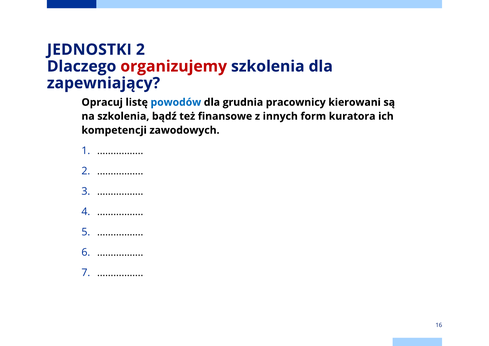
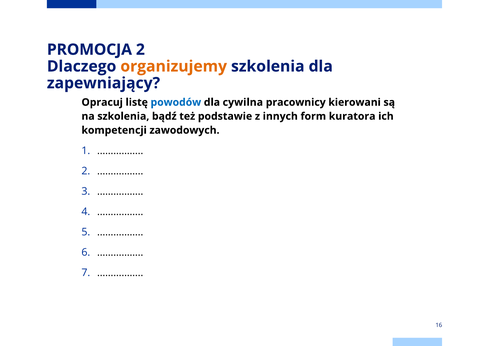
JEDNOSTKI: JEDNOSTKI -> PROMOCJA (89, 50)
organizujemy colour: red -> orange (174, 66)
grudnia: grudnia -> cywilna (243, 102)
finansowe: finansowe -> podstawie (225, 116)
